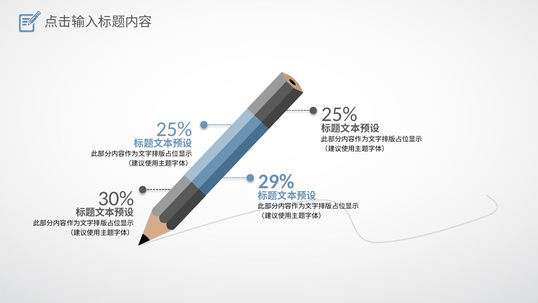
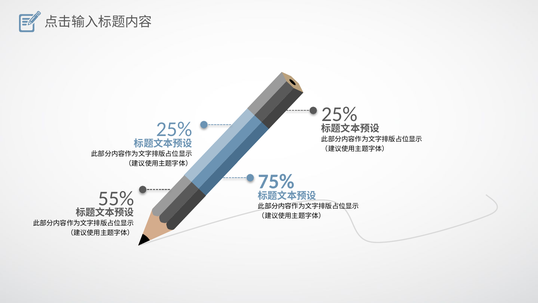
29%: 29% -> 75% (276, 181)
30%: 30% -> 55% (116, 198)
